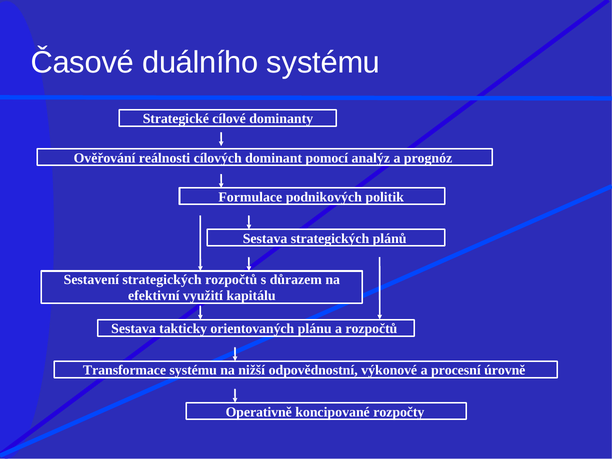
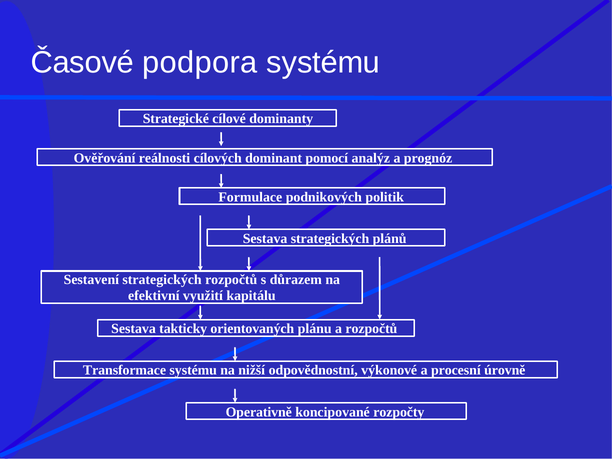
duálního: duálního -> podpora (200, 63)
